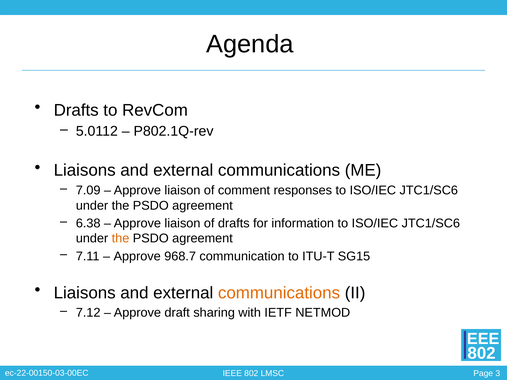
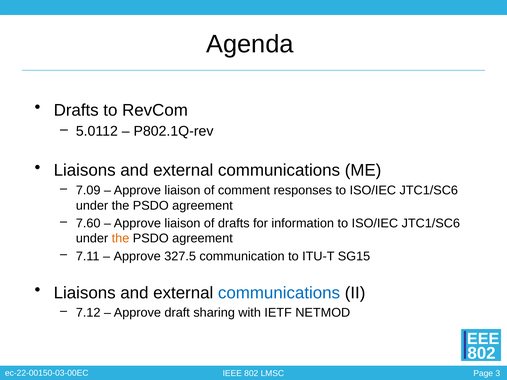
6.38: 6.38 -> 7.60 (88, 223)
968.7: 968.7 -> 327.5 (180, 256)
communications colour: orange -> blue (279, 293)
